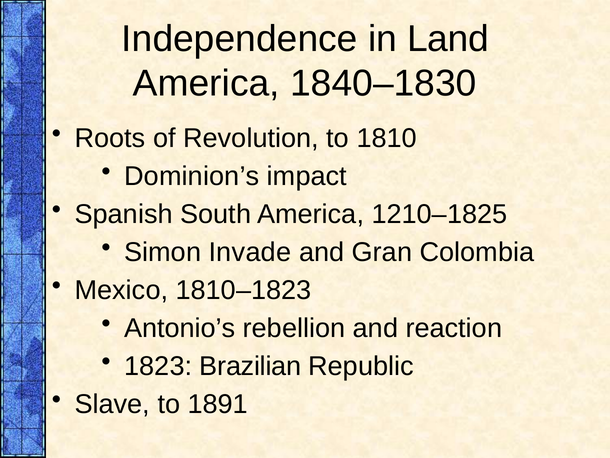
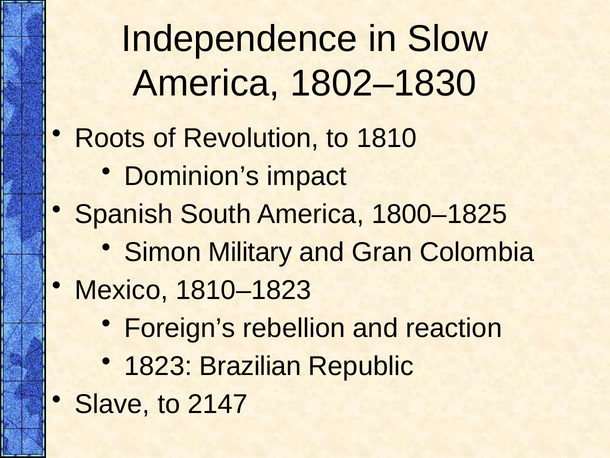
Land: Land -> Slow (448, 39)
1840–1830: 1840–1830 -> 1802–1830 (383, 83)
1210–1825: 1210–1825 -> 1800–1825 (440, 214)
Invade: Invade -> Military (250, 252)
Antonio’s: Antonio’s -> Foreign’s (180, 328)
1891: 1891 -> 2147 (218, 404)
